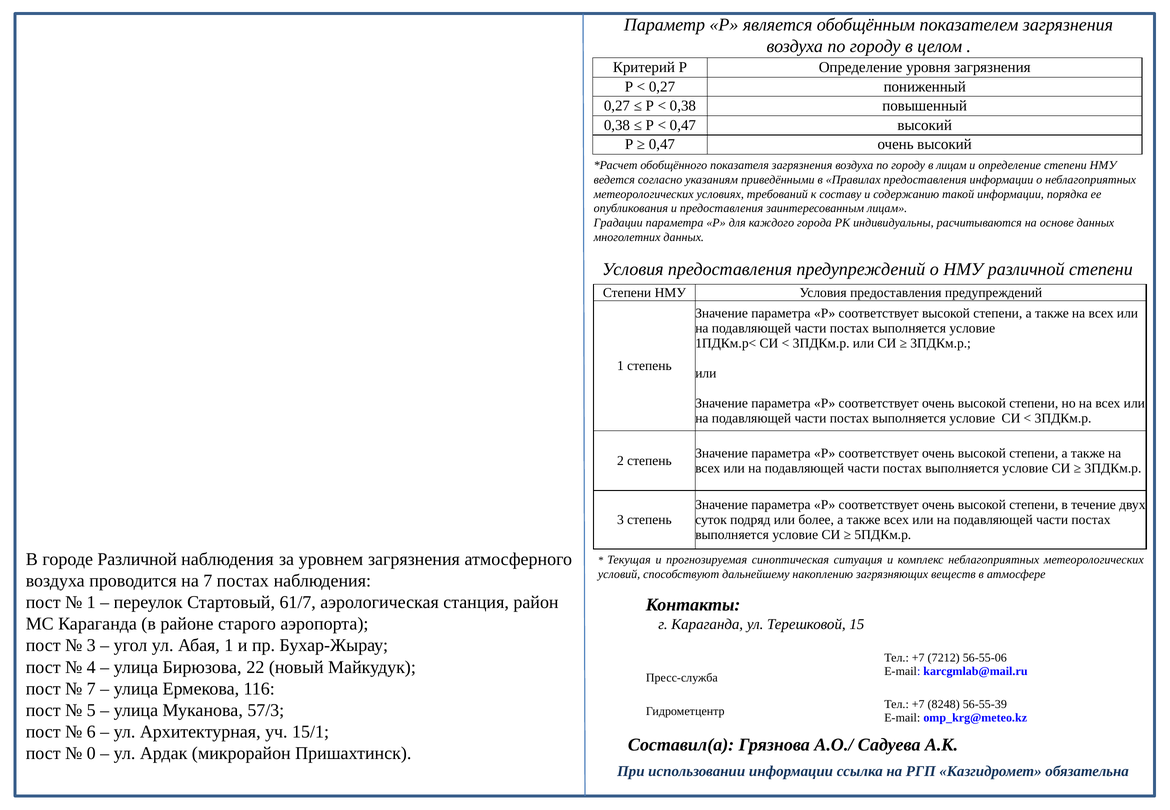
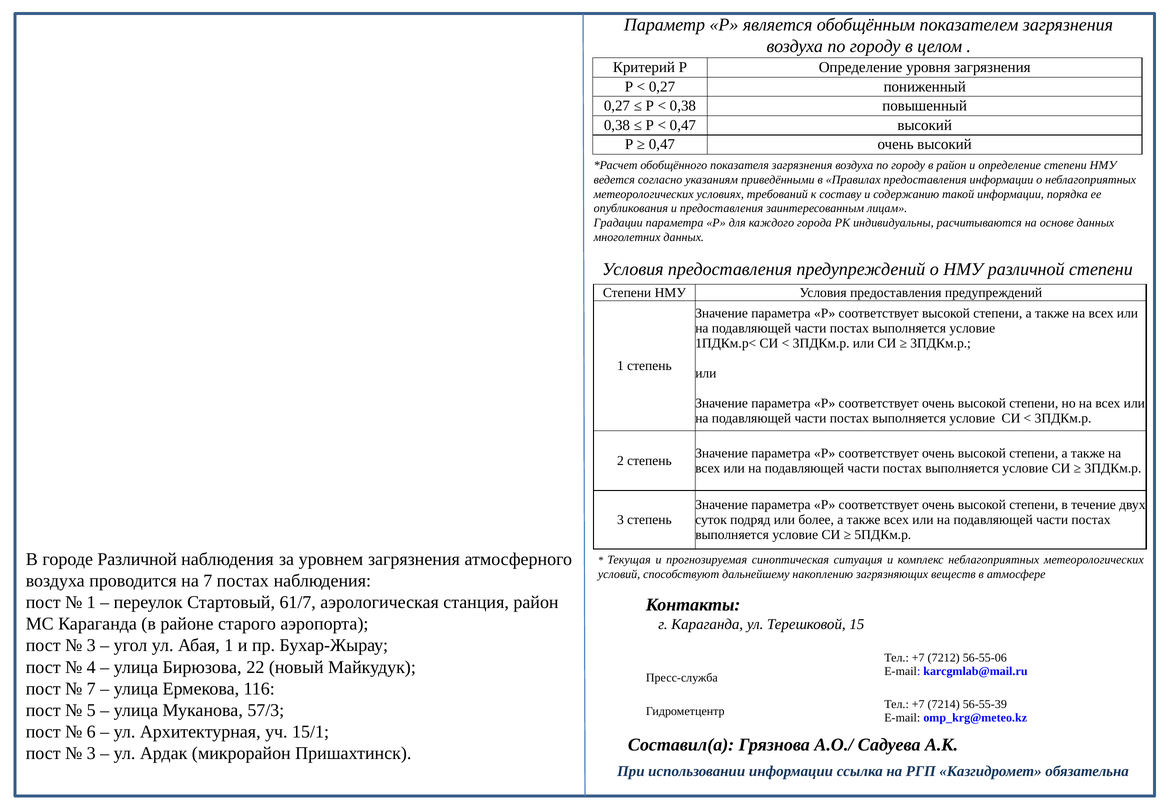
в лицам: лицам -> район (951, 165)
8248: 8248 -> 7214 (944, 704)
0: 0 -> 3 (91, 754)
